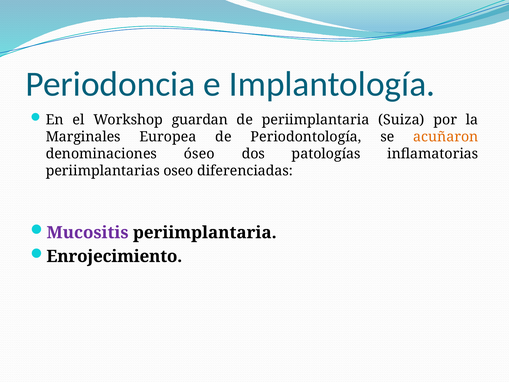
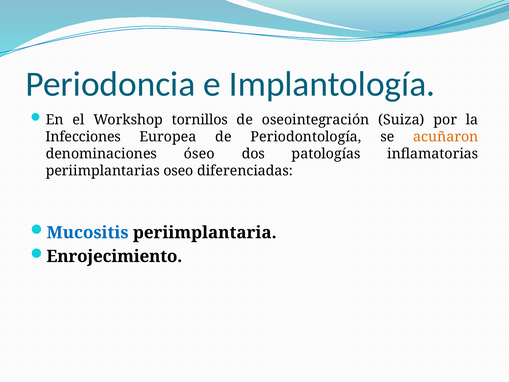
guardan: guardan -> tornillos (200, 120)
de periimplantaria: periimplantaria -> oseointegración (316, 120)
Marginales: Marginales -> Infecciones (83, 137)
Mucositis colour: purple -> blue (88, 232)
